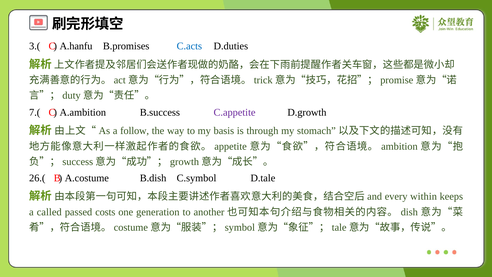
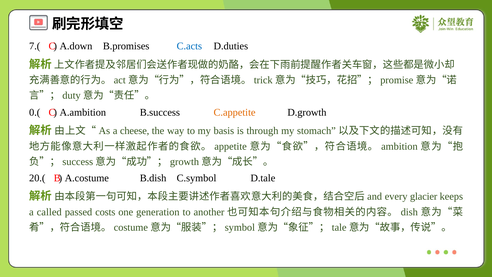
3.(: 3.( -> 7.( (35, 46)
A.hanfu: A.hanfu -> A.down (76, 46)
7.(: 7.( -> 0.( (35, 112)
C.appetite colour: purple -> orange (235, 112)
follow: follow -> cheese (135, 131)
26.(: 26.( -> 20.( (37, 178)
within: within -> glacier (424, 196)
